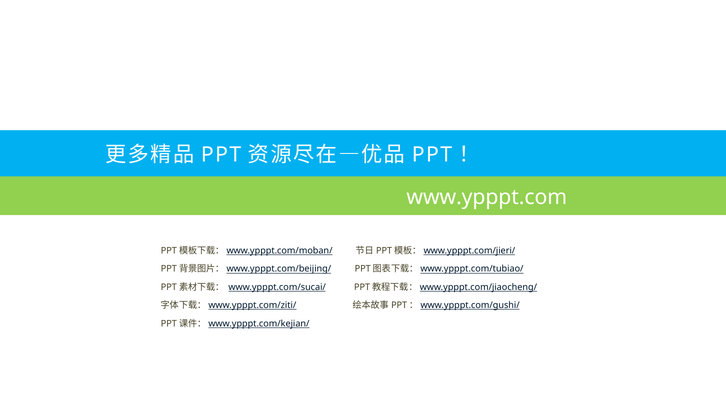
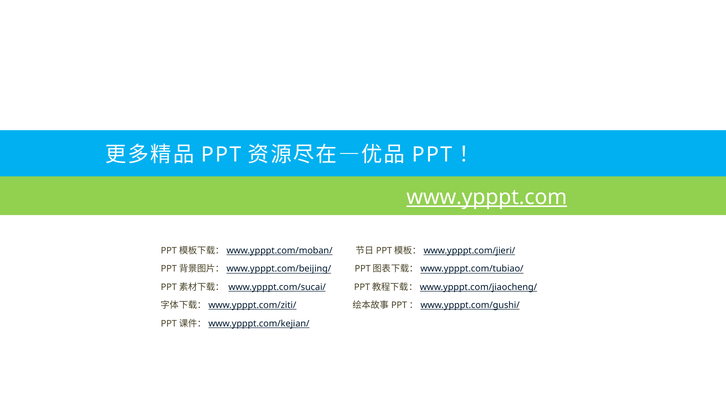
www.ypppt.com underline: none -> present (487, 197)
